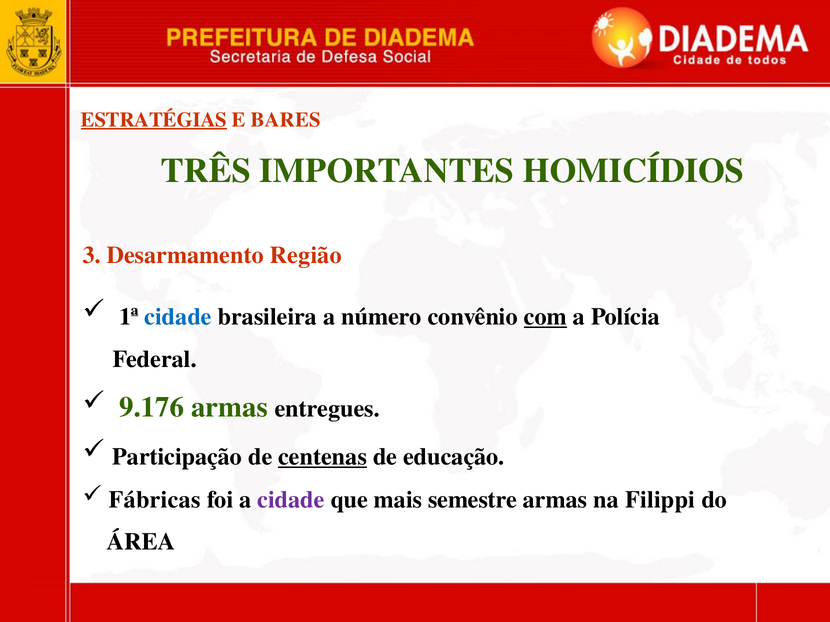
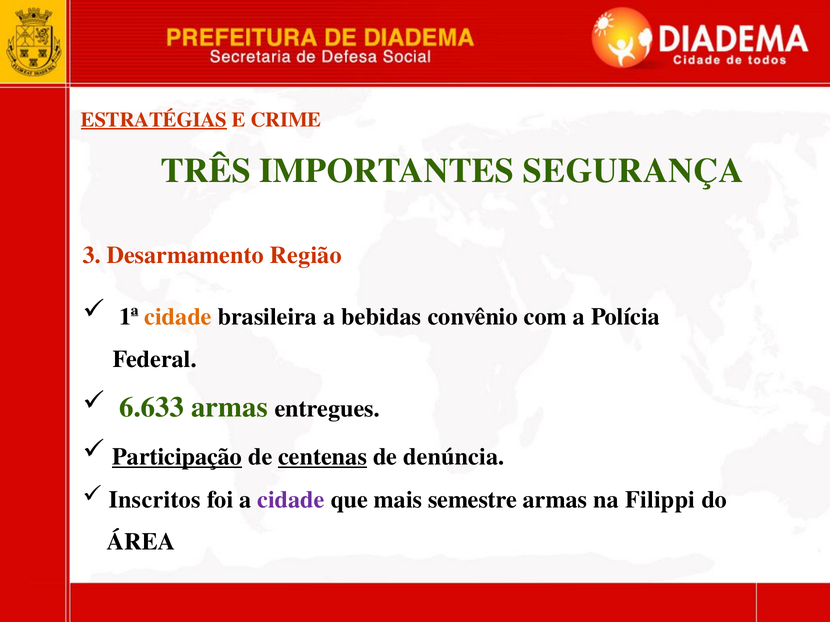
BARES: BARES -> CRIME (286, 120)
HOMICÍDIOS: HOMICÍDIOS -> SEGURANÇA (633, 171)
cidade colour: blue -> orange (178, 317)
número: número -> bebidas (381, 317)
com underline: present -> none (545, 317)
9.176: 9.176 -> 6.633 (152, 407)
Participação underline: none -> present (177, 457)
educação: educação -> denúncia (454, 457)
Fábricas: Fábricas -> Inscritos (155, 500)
